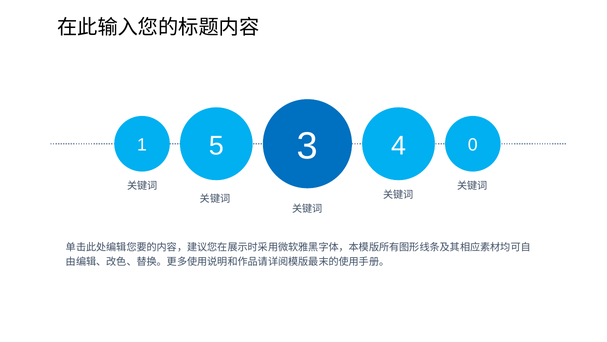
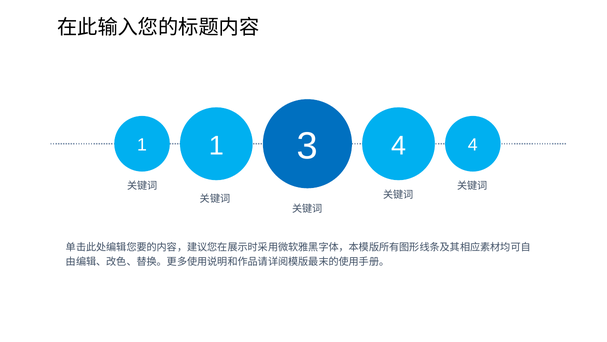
1 5: 5 -> 1 (216, 145)
4 0: 0 -> 4 (473, 145)
